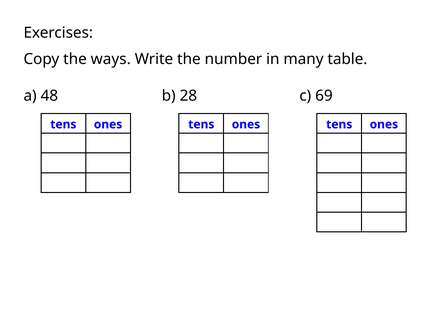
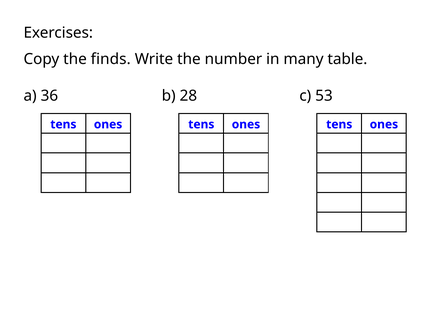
ways: ways -> finds (111, 59)
48: 48 -> 36 (49, 96)
69: 69 -> 53 (324, 96)
